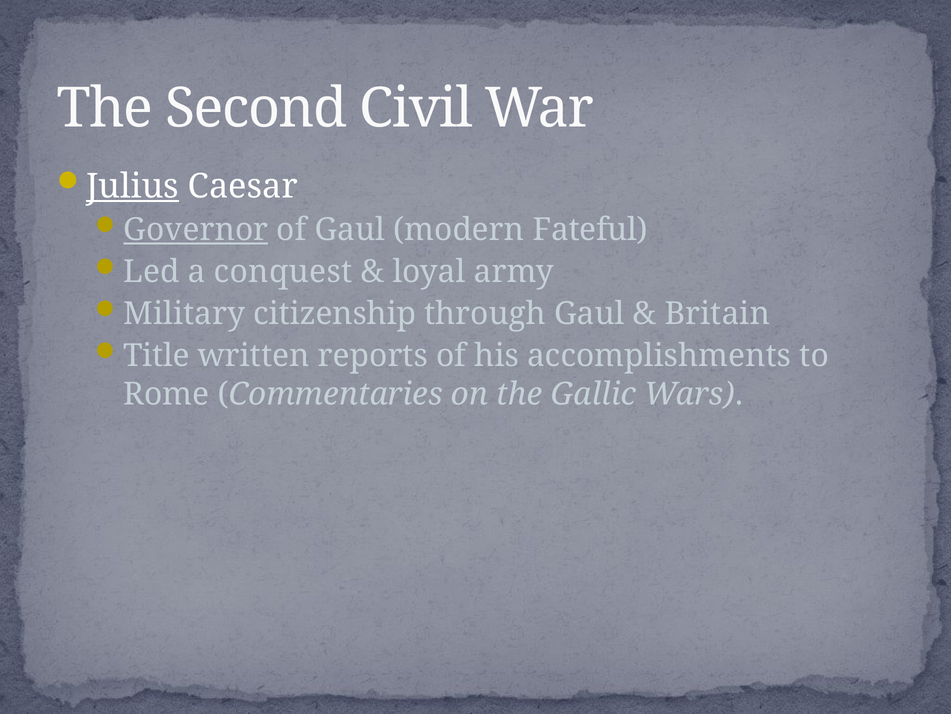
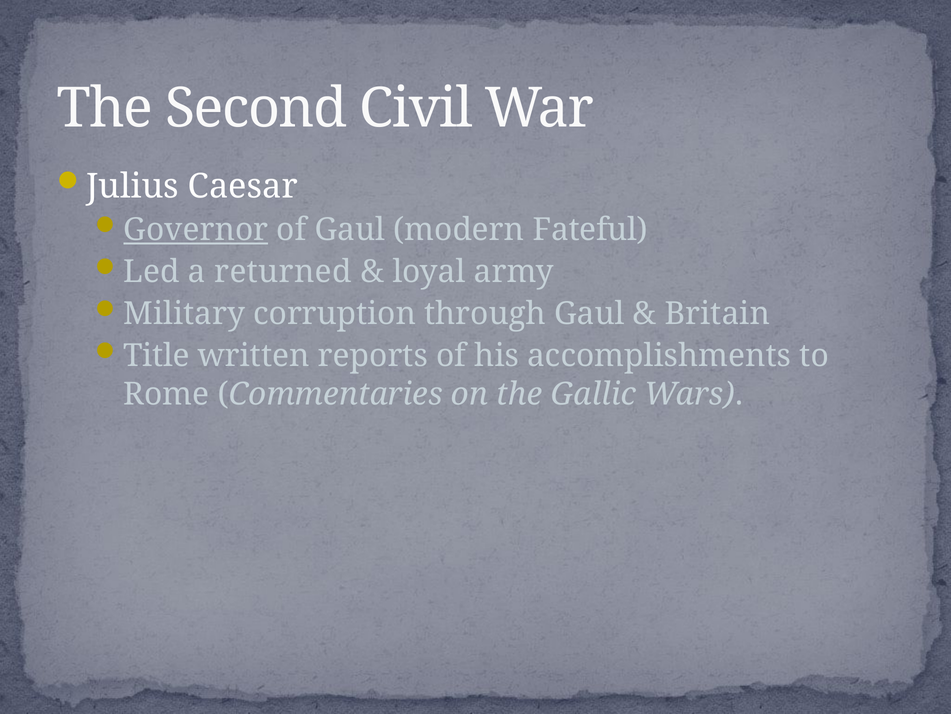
Julius underline: present -> none (132, 186)
conquest: conquest -> returned (283, 272)
citizenship: citizenship -> corruption (335, 314)
